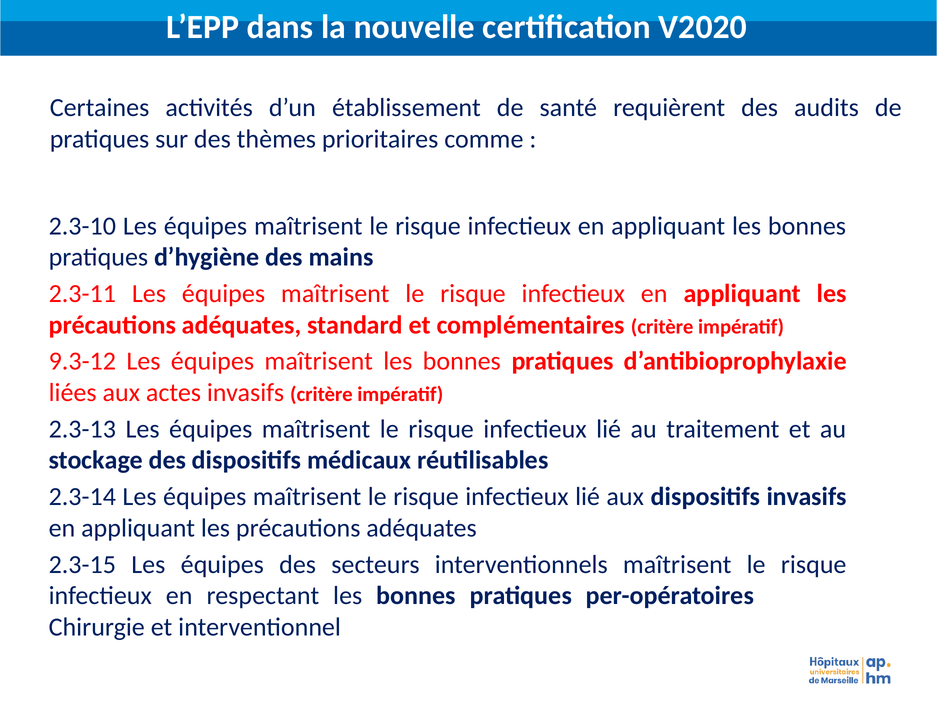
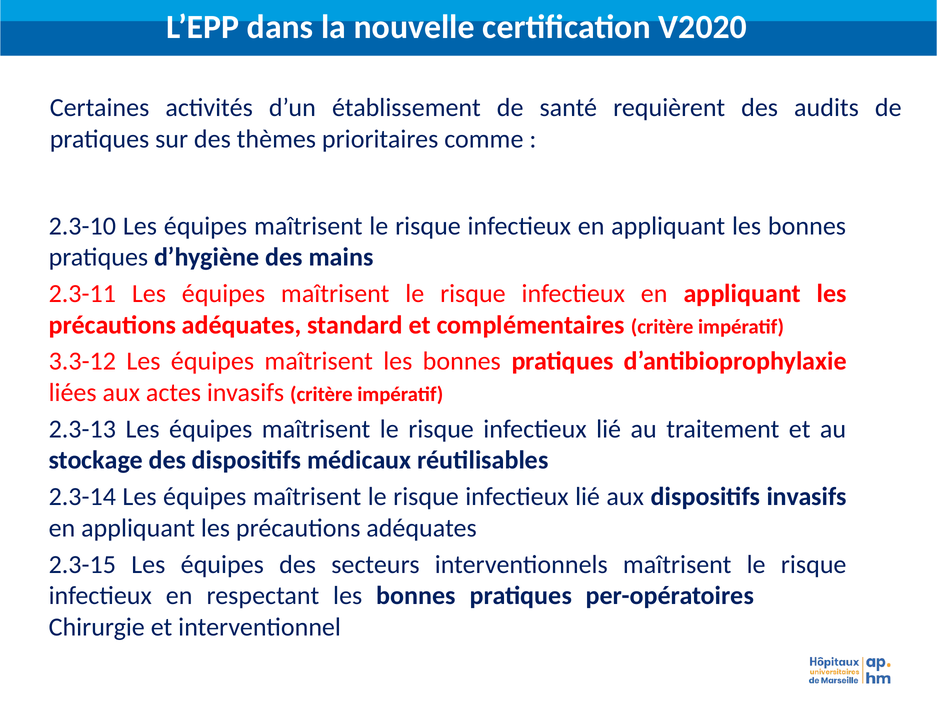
9.3-12: 9.3-12 -> 3.3-12 (82, 361)
